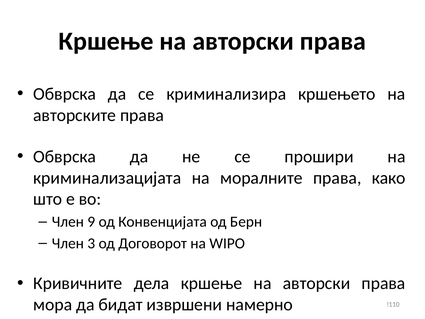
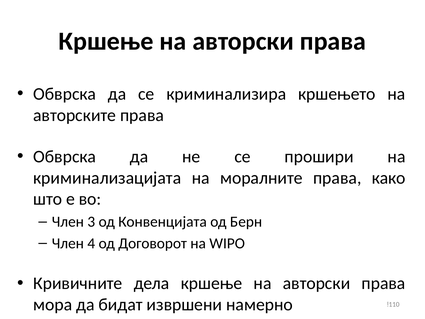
9: 9 -> 3 (91, 222)
3: 3 -> 4 (91, 243)
